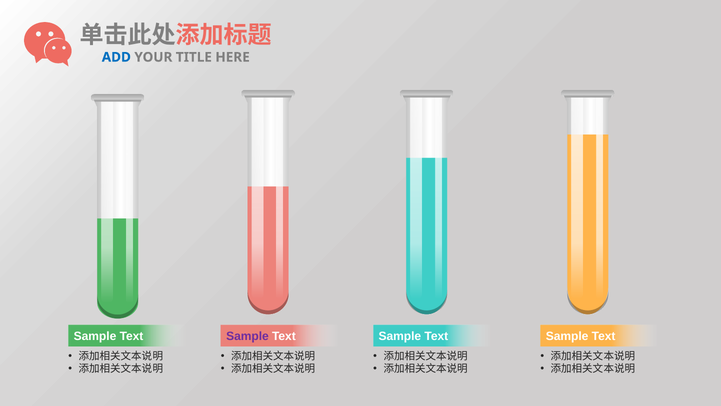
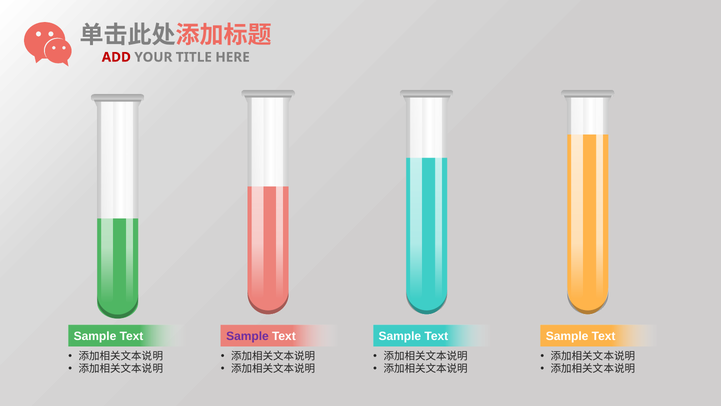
ADD colour: blue -> red (116, 57)
